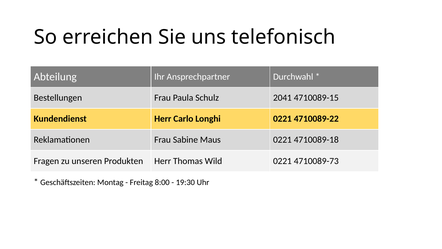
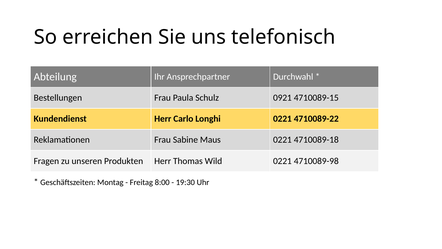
2041: 2041 -> 0921 (282, 98)
4710089-73: 4710089-73 -> 4710089-98 (316, 161)
